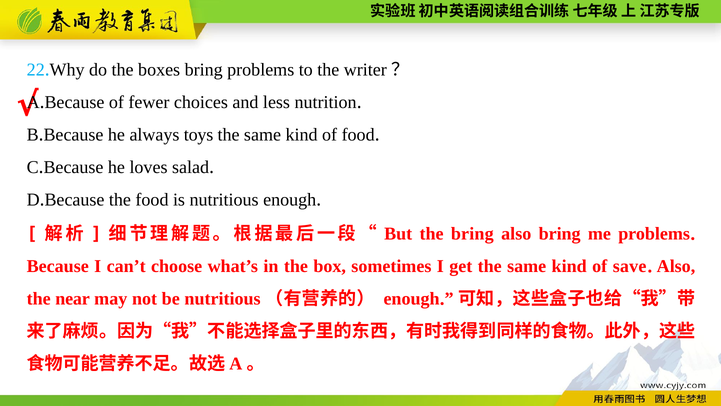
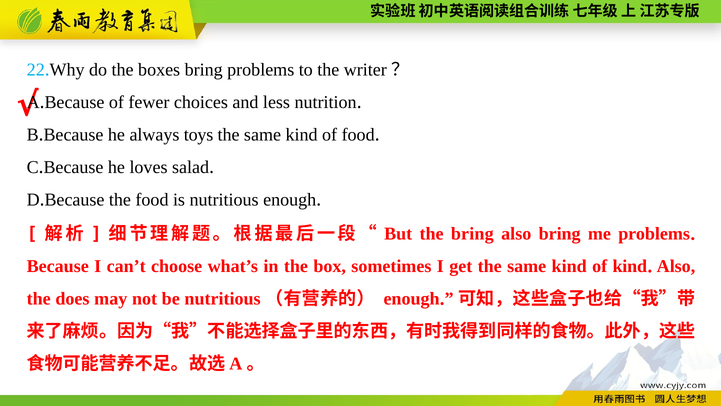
of save: save -> kind (630, 266)
near: near -> does (72, 299)
